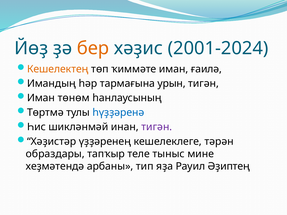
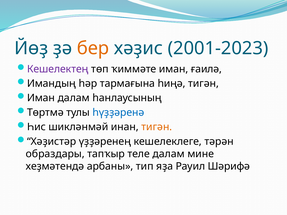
2001-2024: 2001-2024 -> 2001-2023 (218, 48)
Кешелектең colour: orange -> purple (58, 69)
урын: урын -> һиңә (172, 84)
Иман төнөм: төнөм -> далам (74, 98)
тигән colour: purple -> orange (157, 127)
теле тыныс: тыныс -> далам (169, 154)
Әҙиптең: Әҙиптең -> Шәрифә (229, 166)
